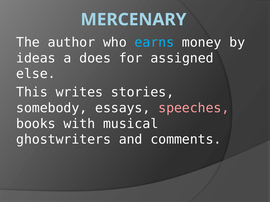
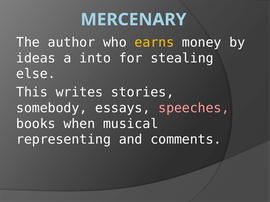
earns colour: light blue -> yellow (154, 43)
does: does -> into (95, 58)
assigned: assigned -> stealing (182, 58)
with: with -> when (79, 124)
ghostwriters: ghostwriters -> representing (64, 140)
